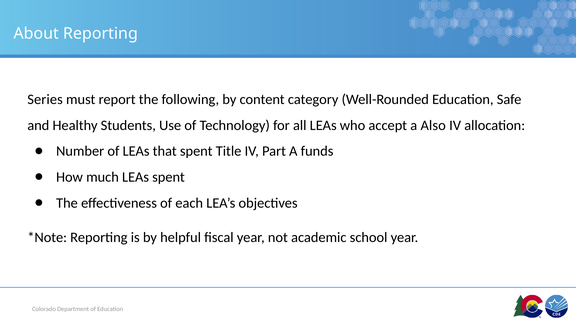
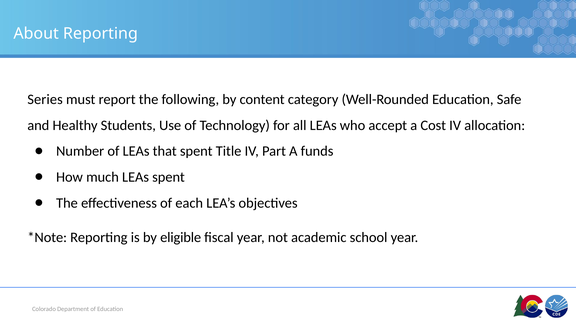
Also: Also -> Cost (433, 125)
helpful: helpful -> eligible (181, 238)
